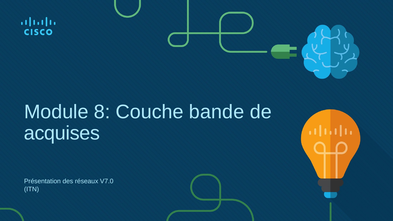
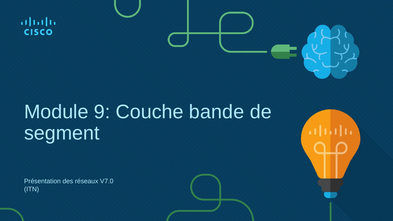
8: 8 -> 9 (102, 112)
acquises: acquises -> segment (62, 133)
